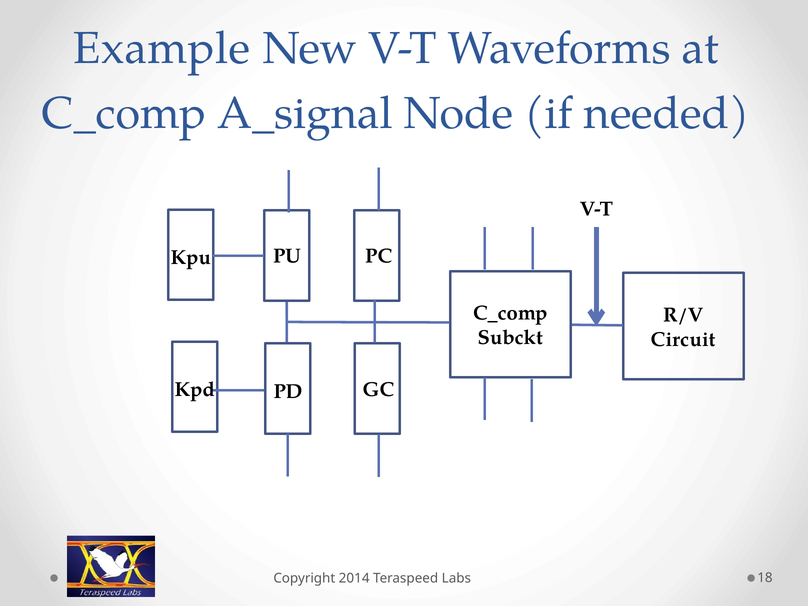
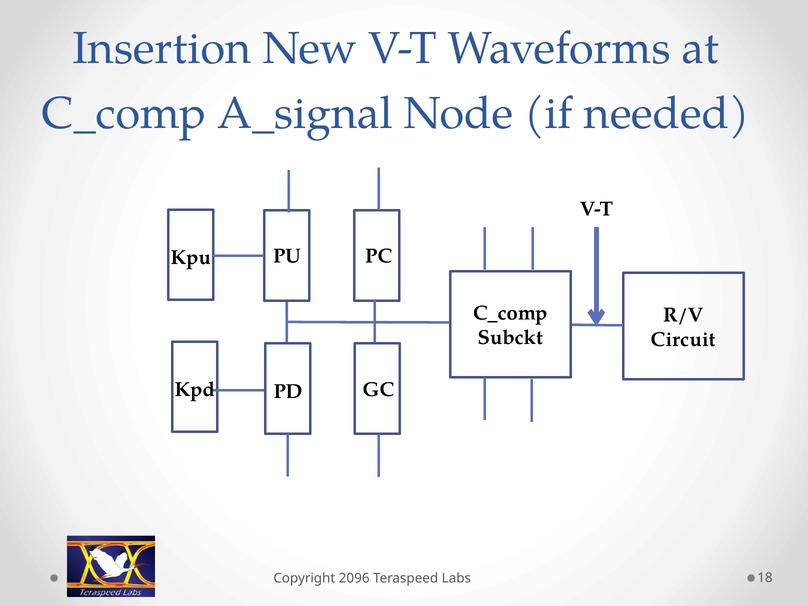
Example: Example -> Insertion (162, 48)
2014: 2014 -> 2096 (354, 578)
